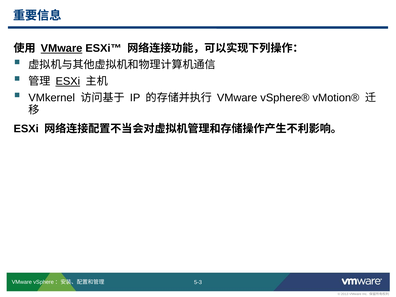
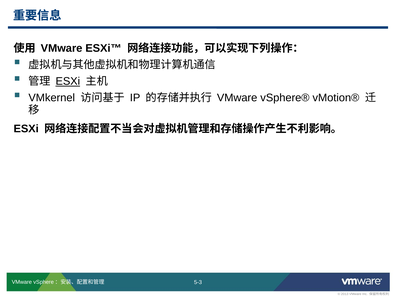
VMware underline: present -> none (62, 48)
